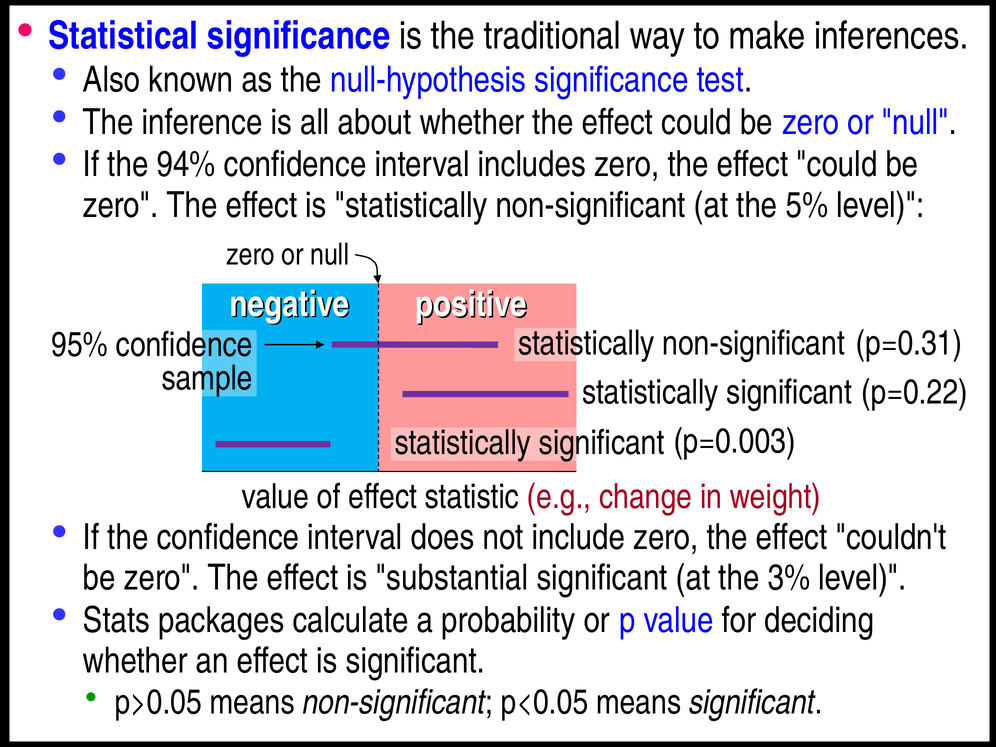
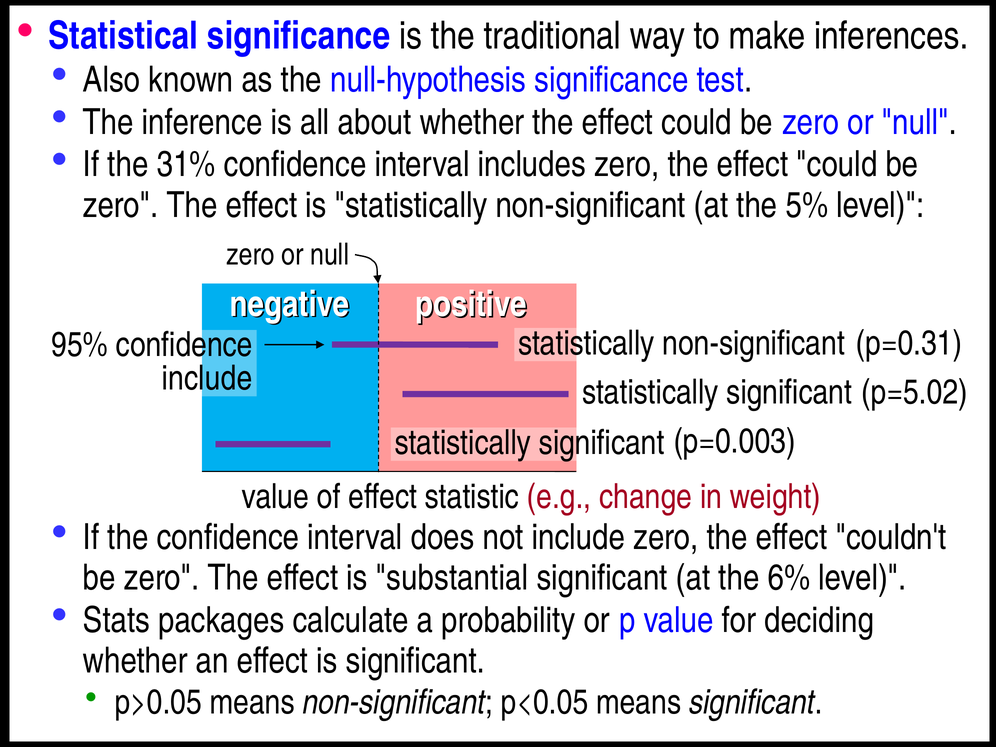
94%: 94% -> 31% (186, 165)
sample: sample -> include (207, 378)
p=0.22: p=0.22 -> p=5.02 (915, 392)
3%: 3% -> 6% (789, 578)
